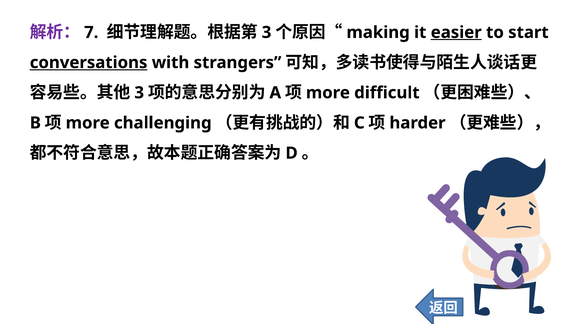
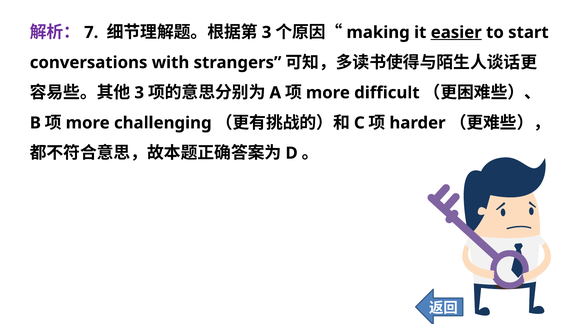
conversations underline: present -> none (89, 63)
